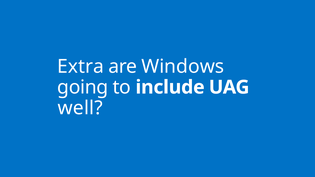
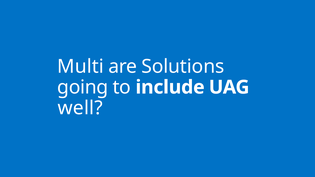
Extra: Extra -> Multi (81, 66)
Windows: Windows -> Solutions (183, 66)
